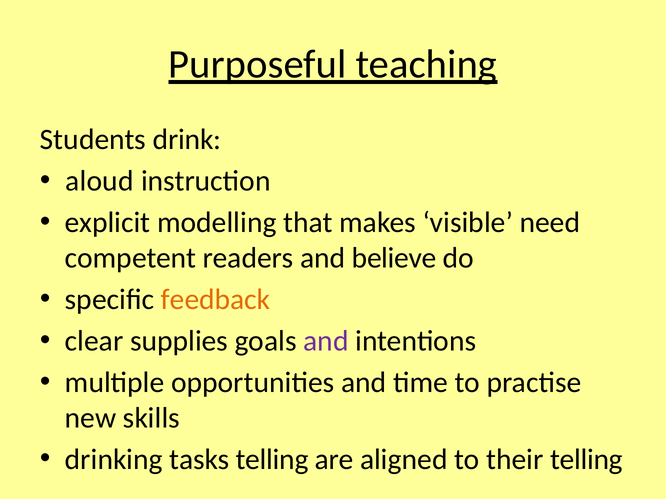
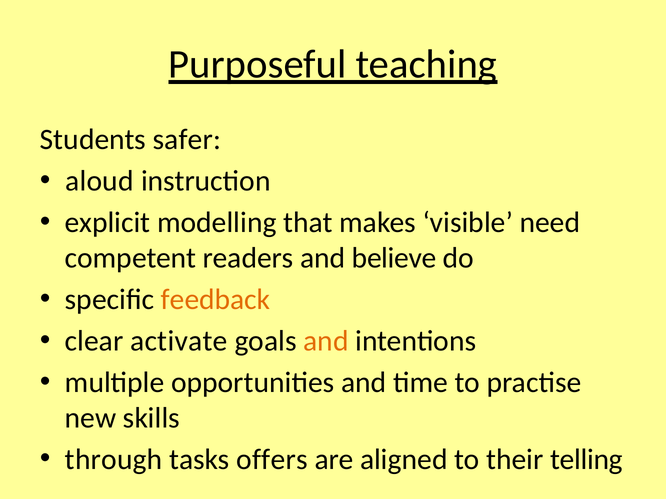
drink: drink -> safer (187, 140)
supplies: supplies -> activate (179, 341)
and colour: purple -> orange (326, 341)
drinking: drinking -> through (114, 460)
tasks telling: telling -> offers (272, 460)
